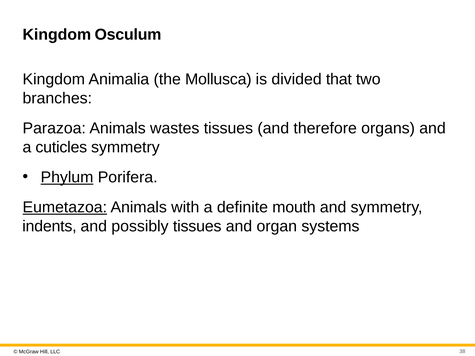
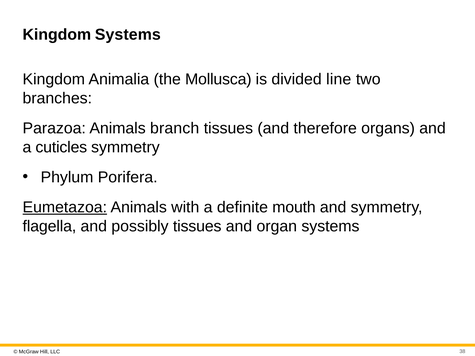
Kingdom Osculum: Osculum -> Systems (128, 35)
that: that -> line (339, 79)
wastes: wastes -> branch (175, 128)
Phylum underline: present -> none (67, 177)
indents: indents -> flagella (49, 227)
